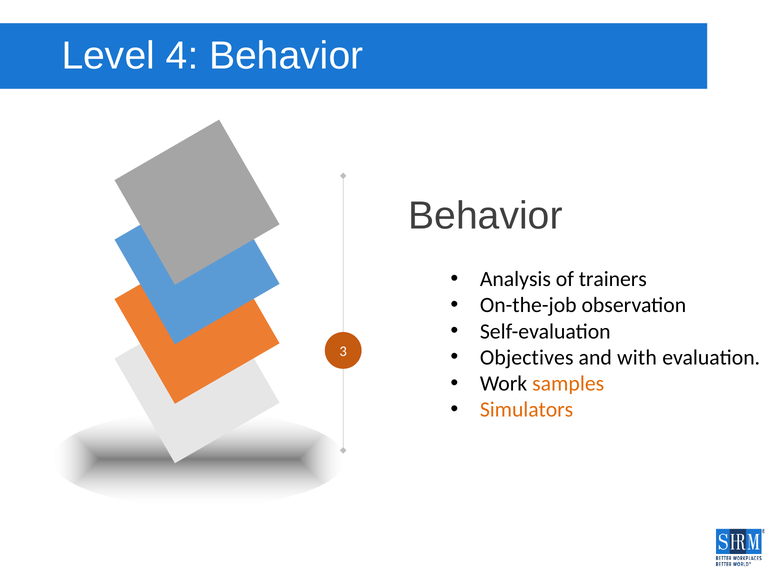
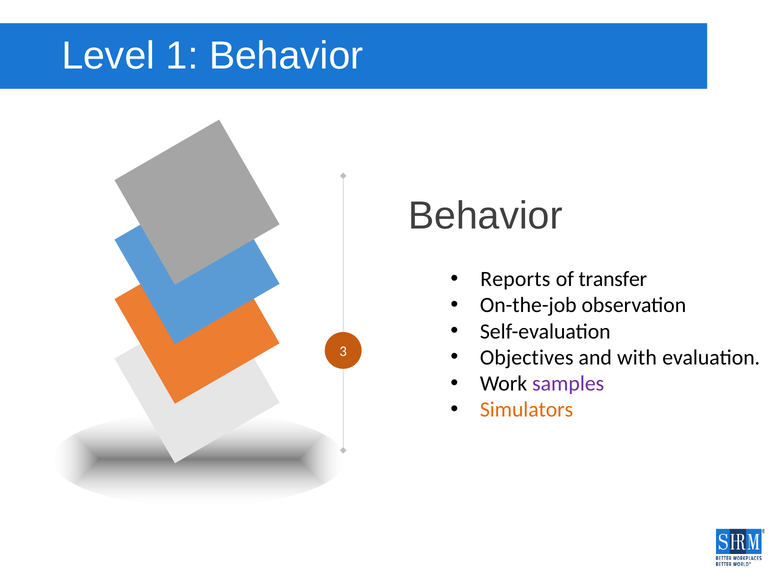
4: 4 -> 1 (182, 56)
Analysis: Analysis -> Reports (515, 279)
trainers: trainers -> transfer (613, 279)
samples colour: orange -> purple (568, 383)
